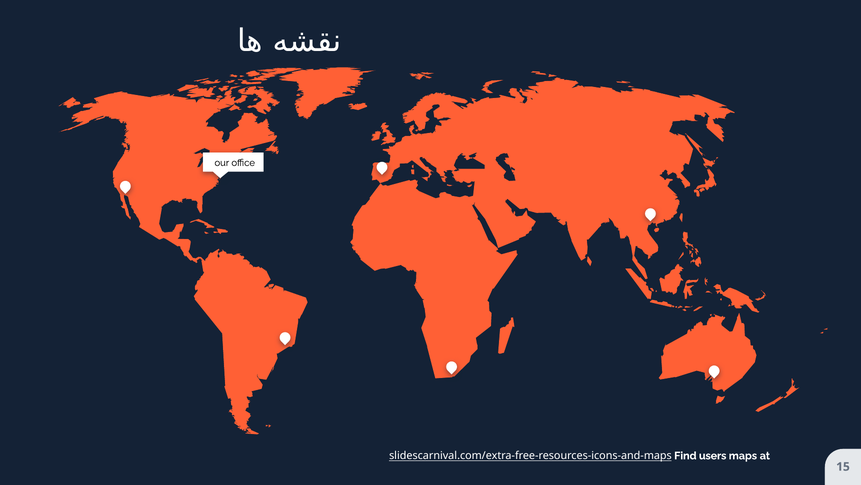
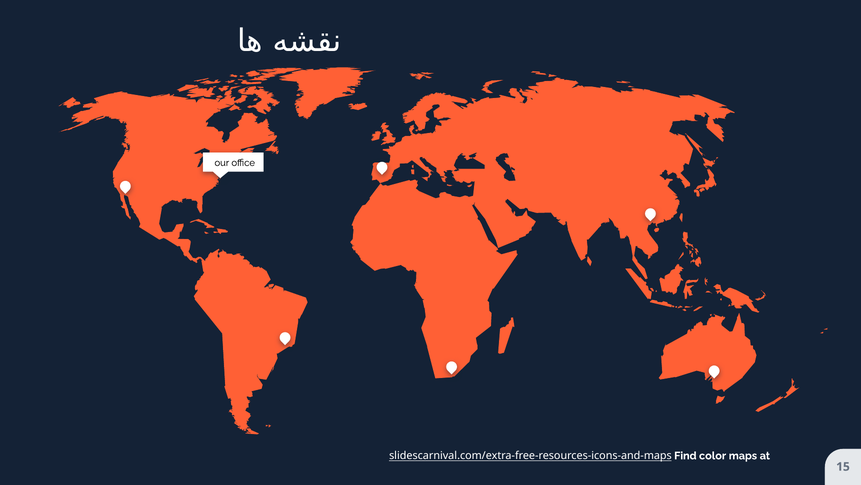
users: users -> color (713, 455)
